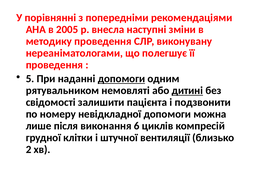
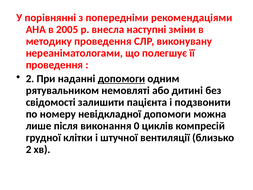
5: 5 -> 2 (30, 79)
дитині underline: present -> none (187, 90)
6: 6 -> 0 (137, 126)
